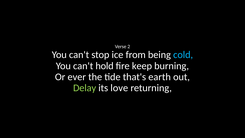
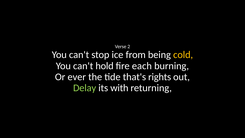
cold colour: light blue -> yellow (183, 55)
keep: keep -> each (142, 66)
earth: earth -> rights (160, 77)
love: love -> with (119, 88)
